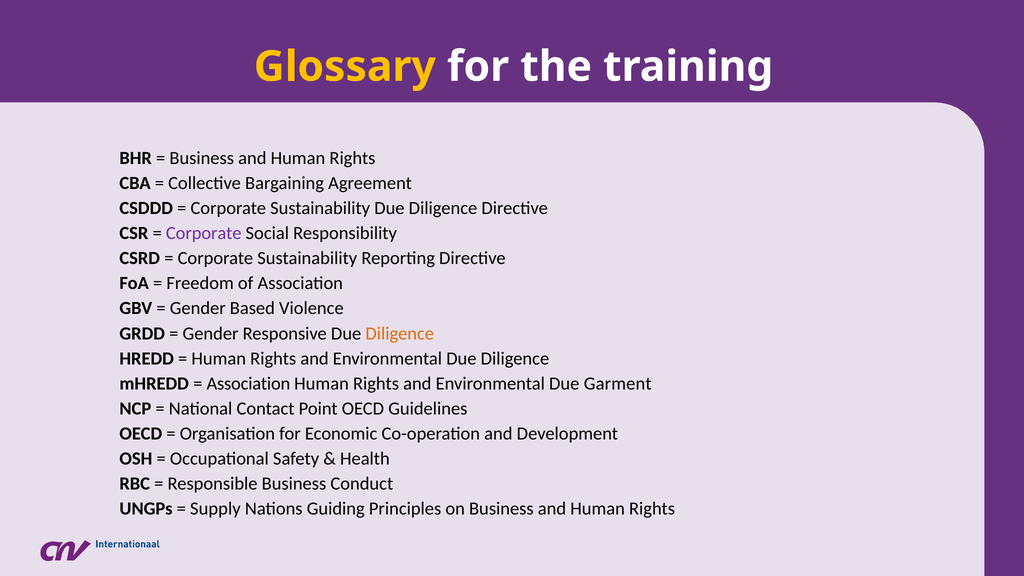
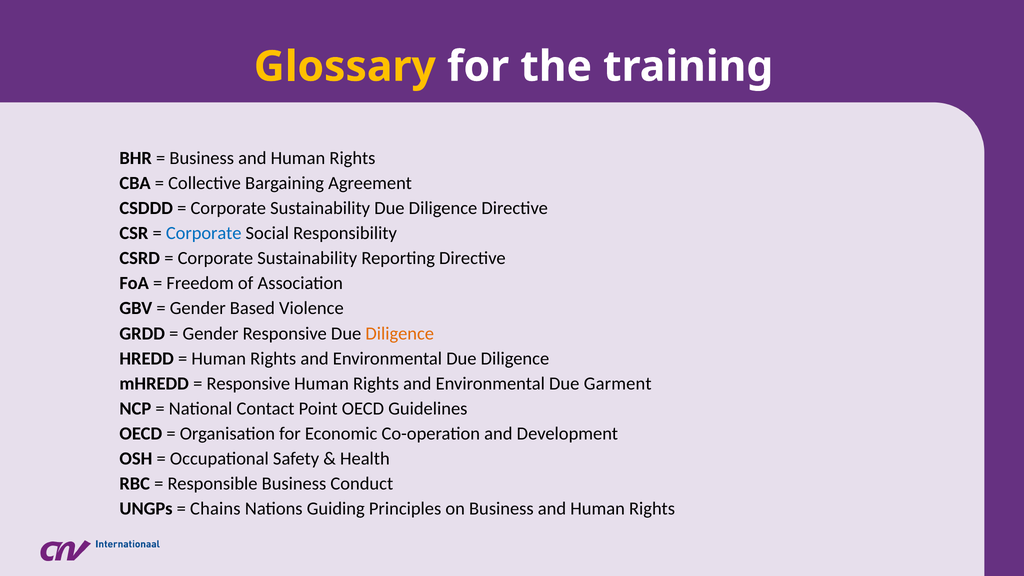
Corporate colour: purple -> blue (204, 233)
Association: Association -> Responsive (248, 383)
Supply: Supply -> Chains (215, 509)
